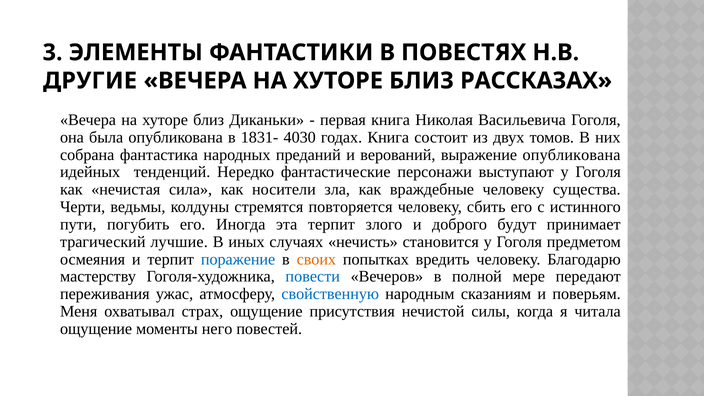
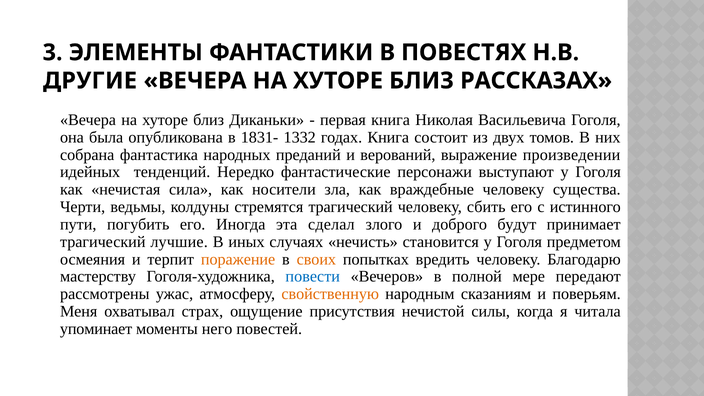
4030: 4030 -> 1332 (300, 137)
выражение опубликована: опубликована -> произведении (572, 155)
стремятся повторяется: повторяется -> трагический (351, 207)
эта терпит: терпит -> сделал (331, 224)
поражение colour: blue -> orange (238, 259)
переживания: переживания -> рассмотрены (105, 294)
свойственную colour: blue -> orange (330, 294)
ощущение: ощущение -> упоминает (96, 329)
